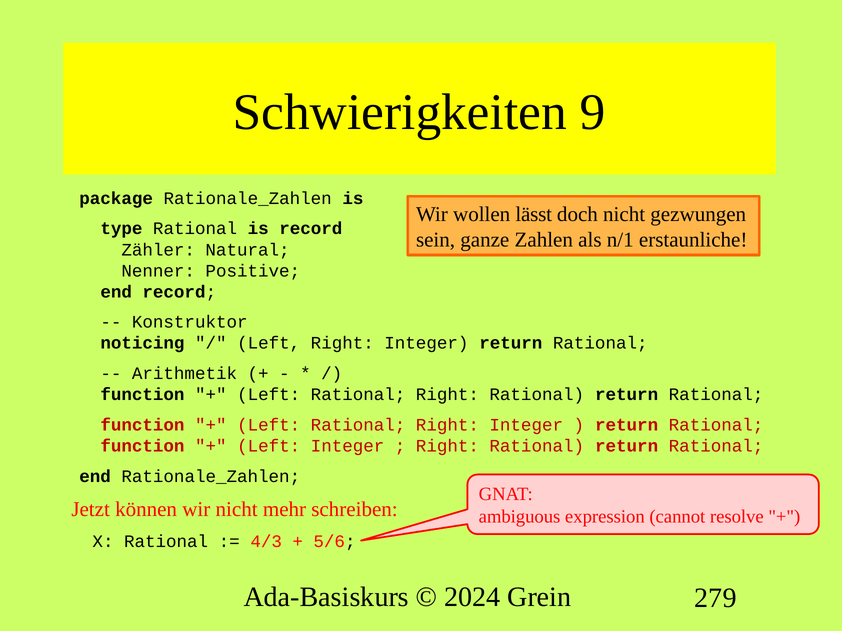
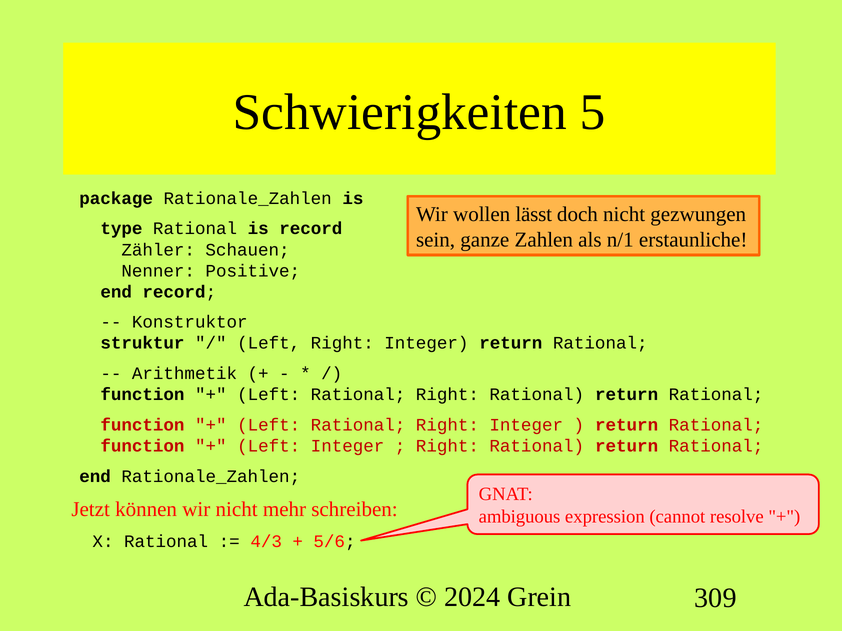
9: 9 -> 5 (593, 112)
Natural: Natural -> Schauen (248, 250)
noticing: noticing -> struktur (142, 343)
279: 279 -> 309 (716, 598)
